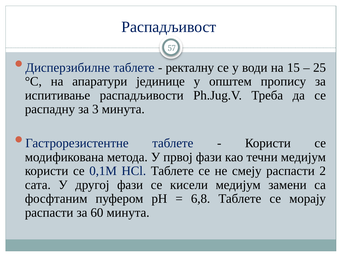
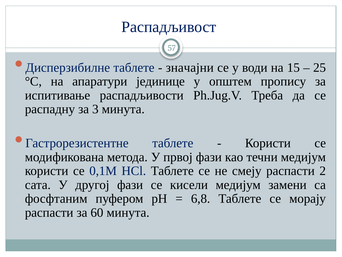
ректалну: ректалну -> значајни (190, 67)
